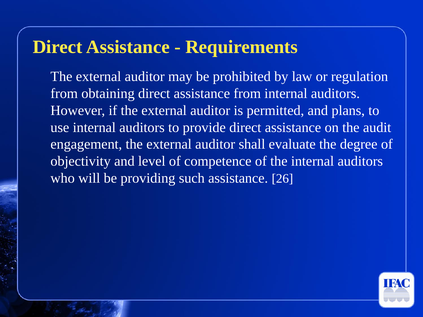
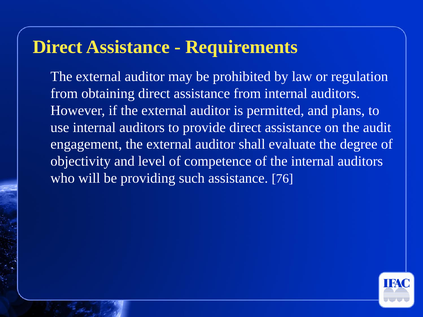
26: 26 -> 76 (282, 179)
